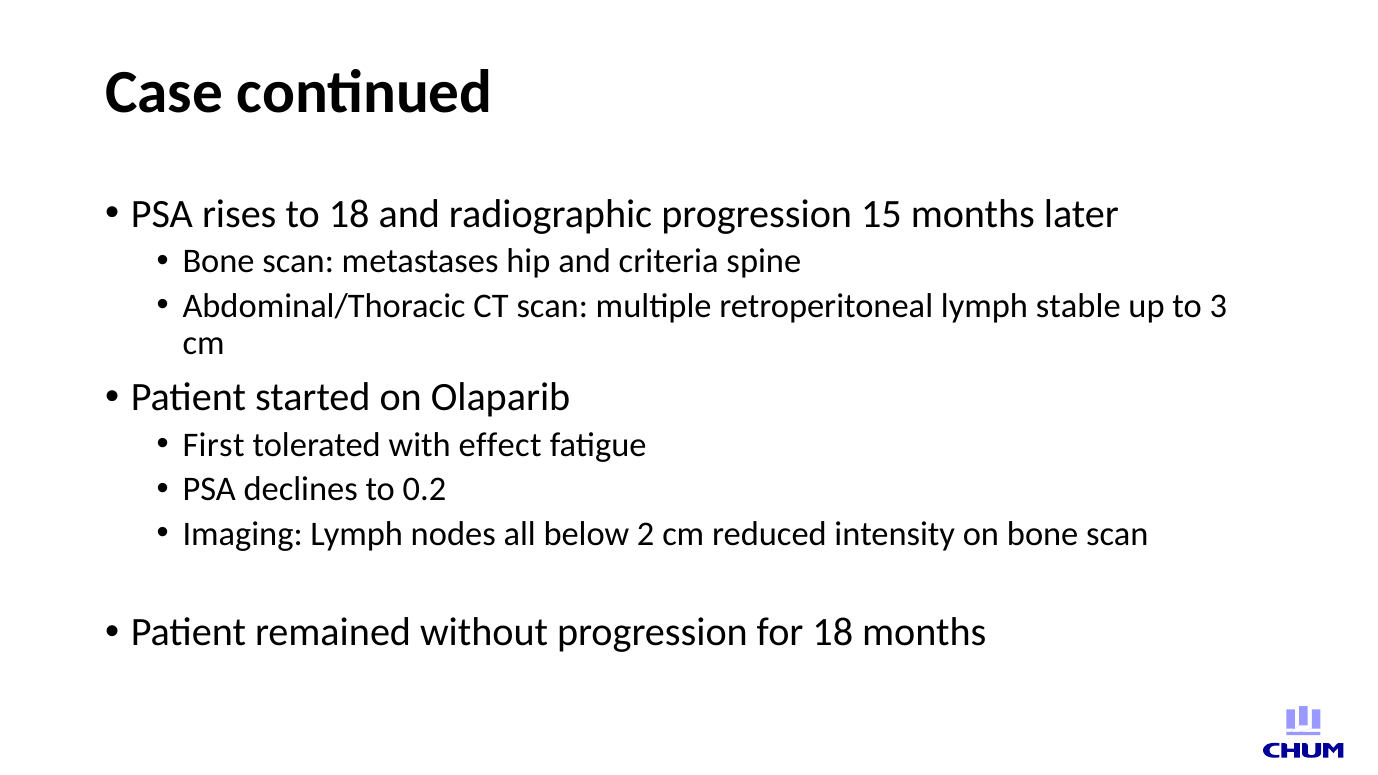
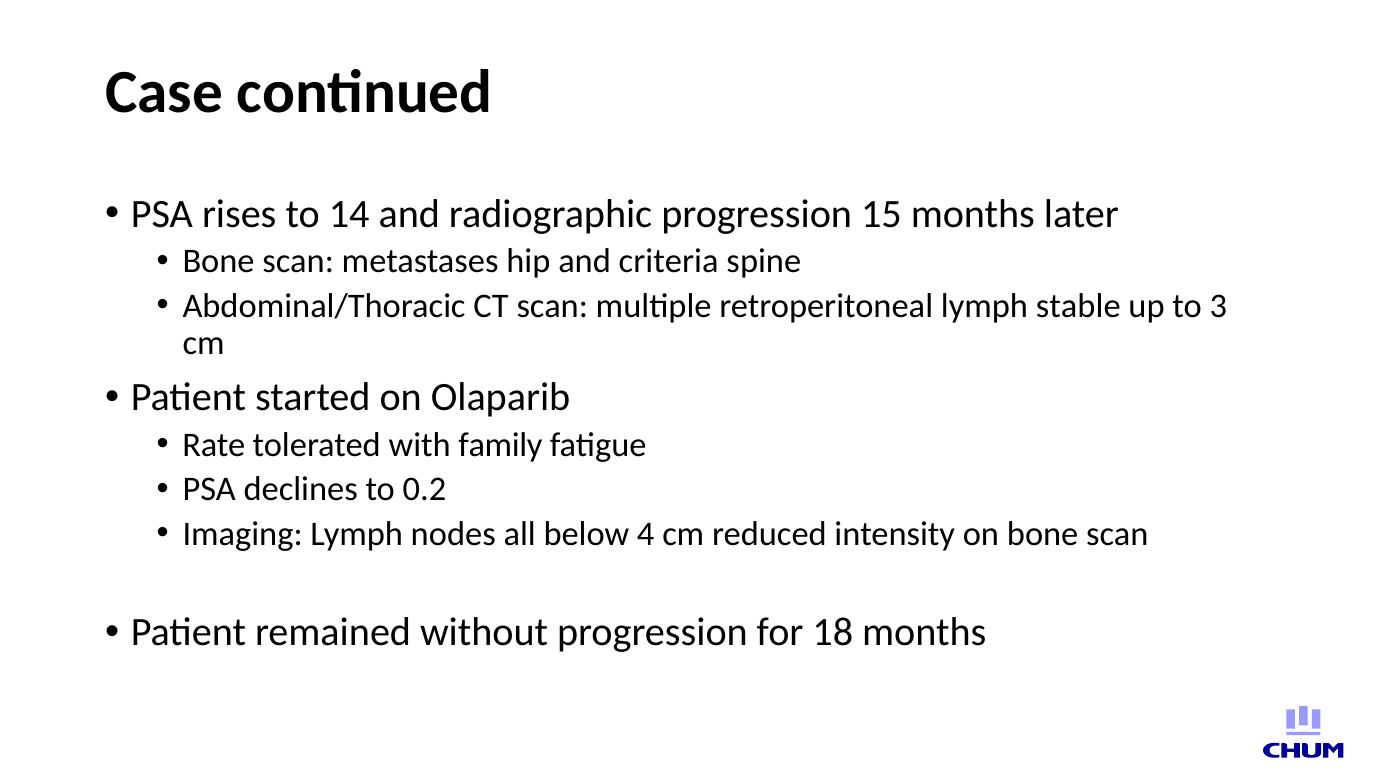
to 18: 18 -> 14 (349, 214)
First: First -> Rate (214, 445)
effect: effect -> family (500, 445)
2: 2 -> 4 (646, 534)
